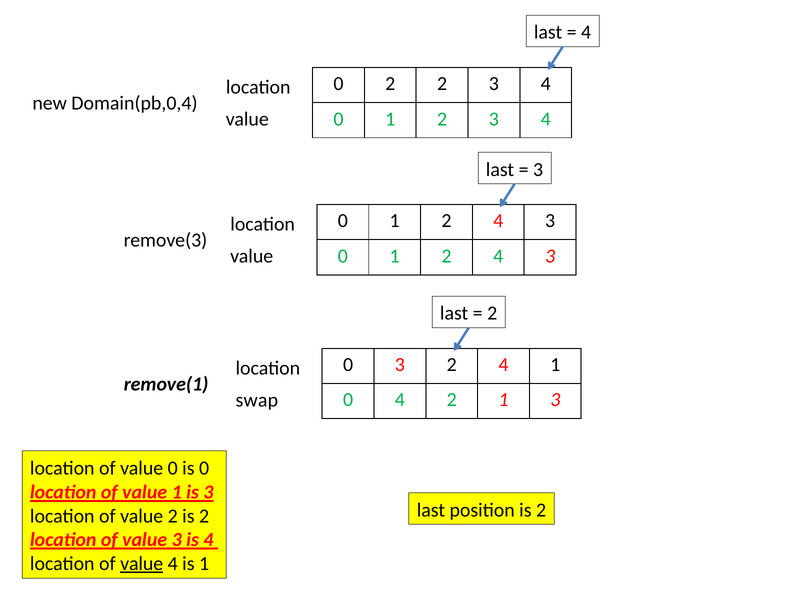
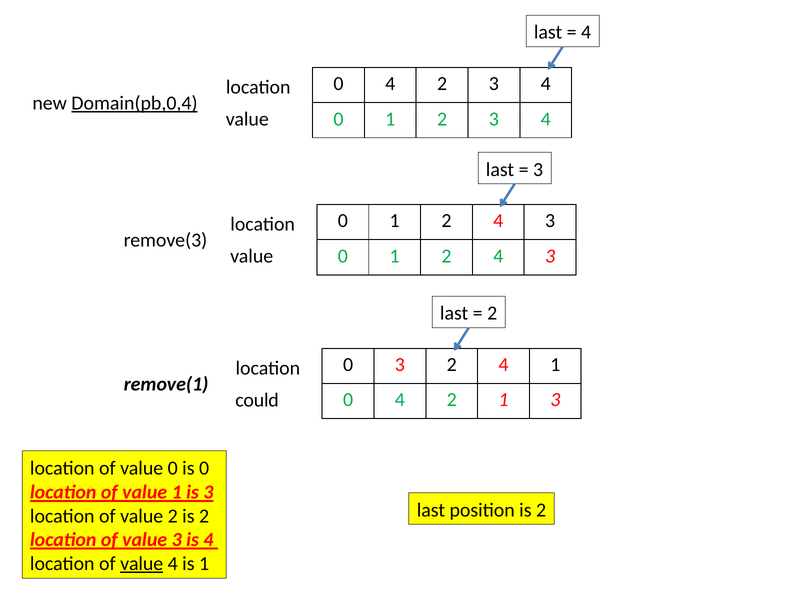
2: 2 -> 4 (390, 84)
Domain(pb,0,4 underline: none -> present (134, 103)
swap: swap -> could (257, 400)
